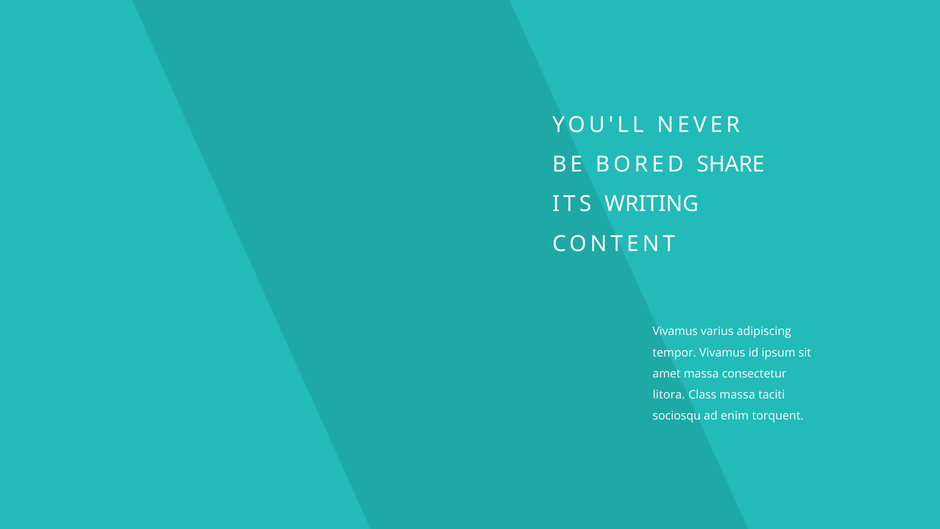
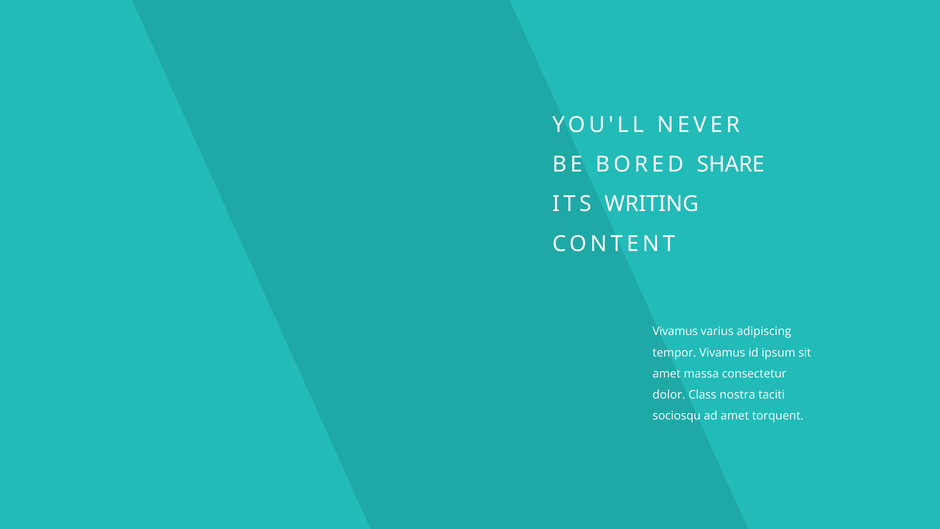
litora: litora -> dolor (669, 395)
Class massa: massa -> nostra (737, 395)
ad enim: enim -> amet (735, 416)
